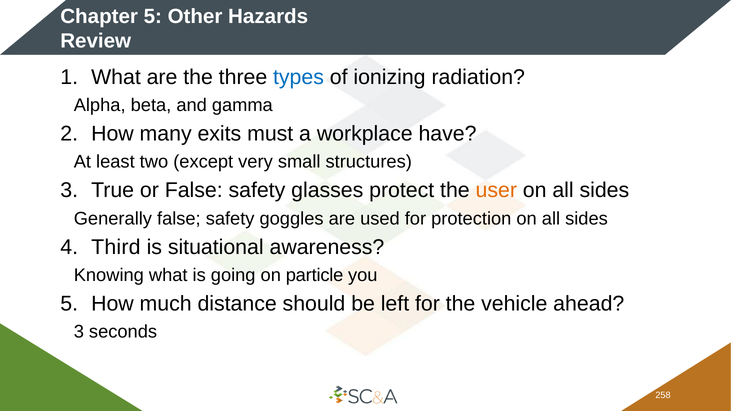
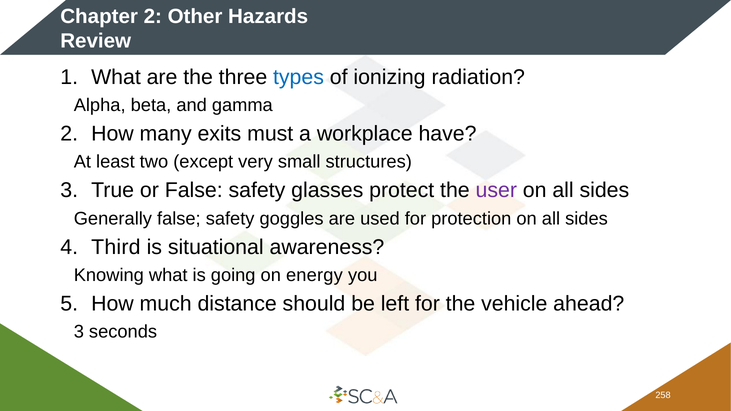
Chapter 5: 5 -> 2 (153, 17)
user colour: orange -> purple (496, 191)
particle: particle -> energy (314, 275)
